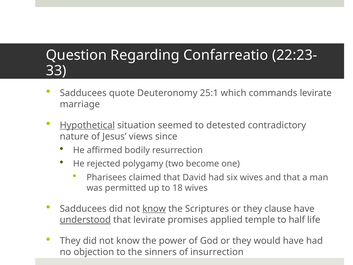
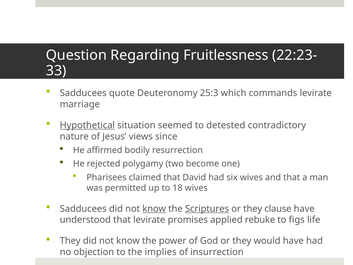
Confarreatio: Confarreatio -> Fruitlessness (226, 55)
25:1: 25:1 -> 25:3 (209, 93)
Scriptures underline: none -> present (207, 209)
understood underline: present -> none (85, 220)
temple: temple -> rebuke (260, 220)
half: half -> figs (297, 220)
sinners: sinners -> implies (161, 252)
